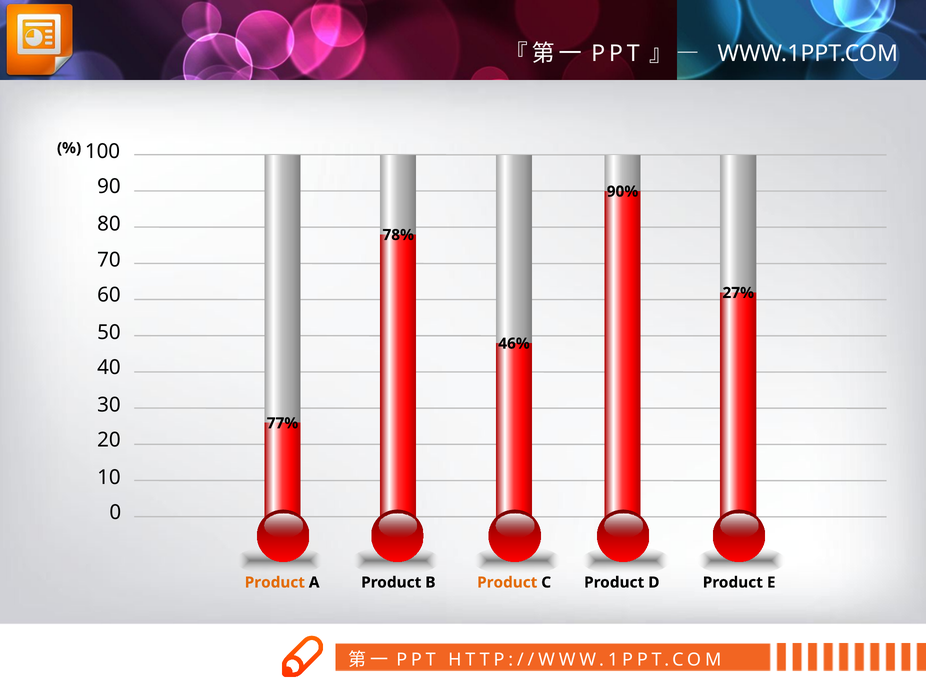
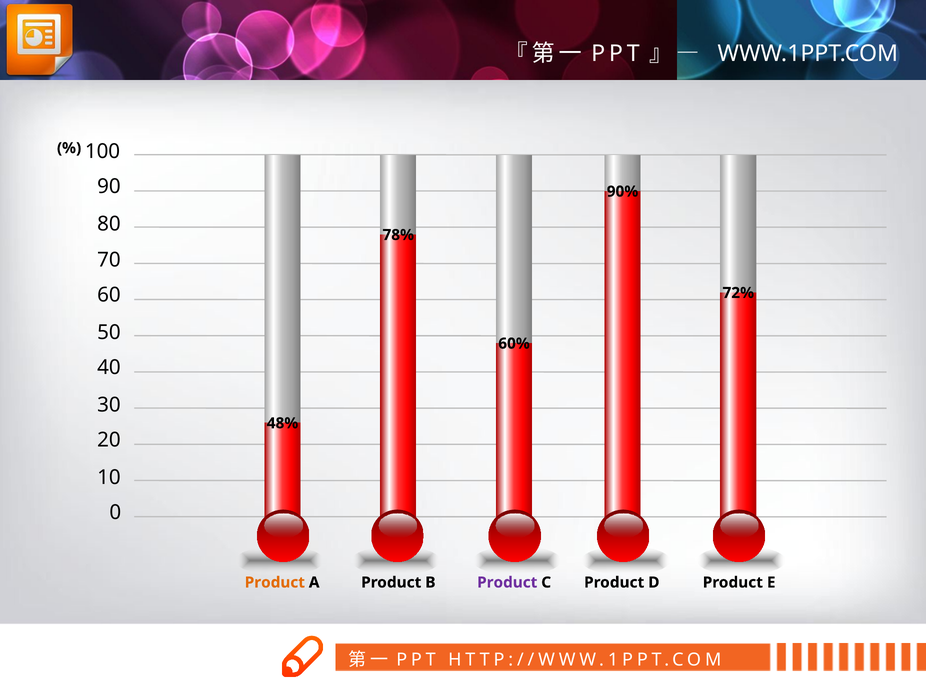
27%: 27% -> 72% (738, 293)
46%: 46% -> 60% (514, 343)
77%: 77% -> 48% (282, 423)
Product colour: orange -> purple (507, 582)
